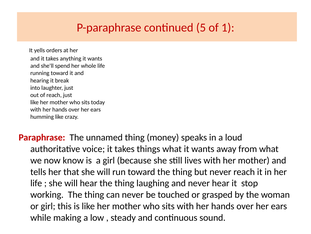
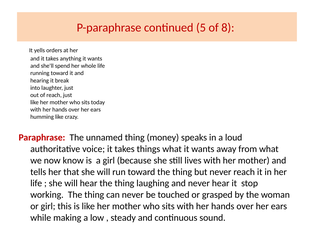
1: 1 -> 8 (228, 28)
